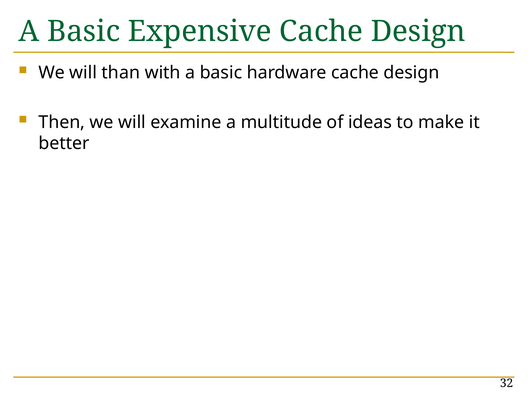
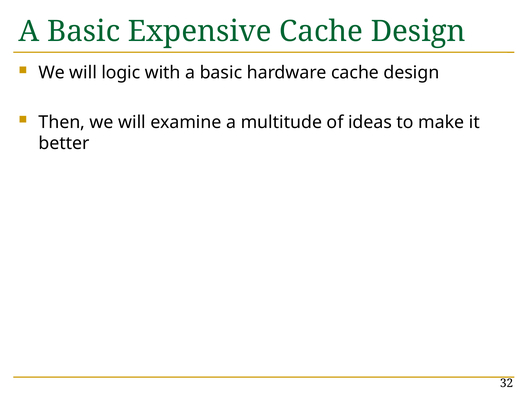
than: than -> logic (121, 73)
